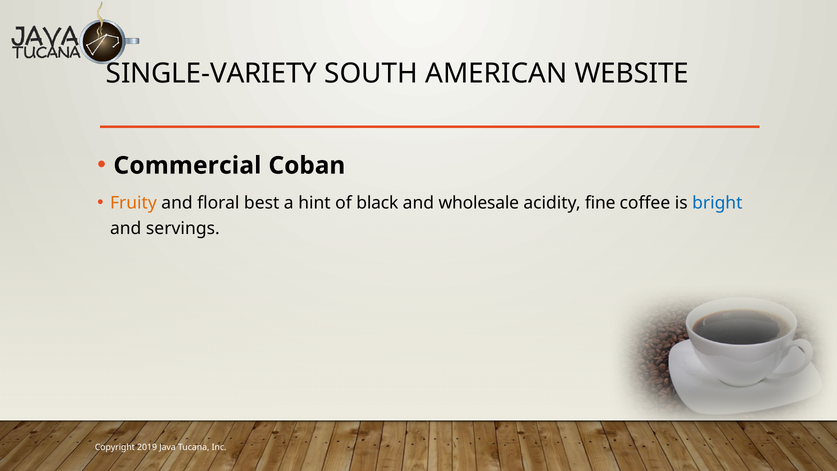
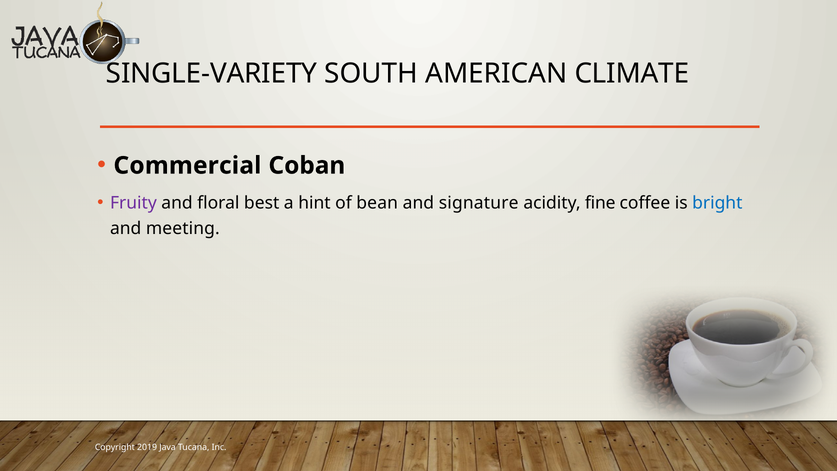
WEBSITE: WEBSITE -> CLIMATE (632, 73)
Fruity colour: orange -> purple (133, 203)
black: black -> bean (377, 203)
wholesale: wholesale -> signature (479, 203)
servings: servings -> meeting (183, 228)
